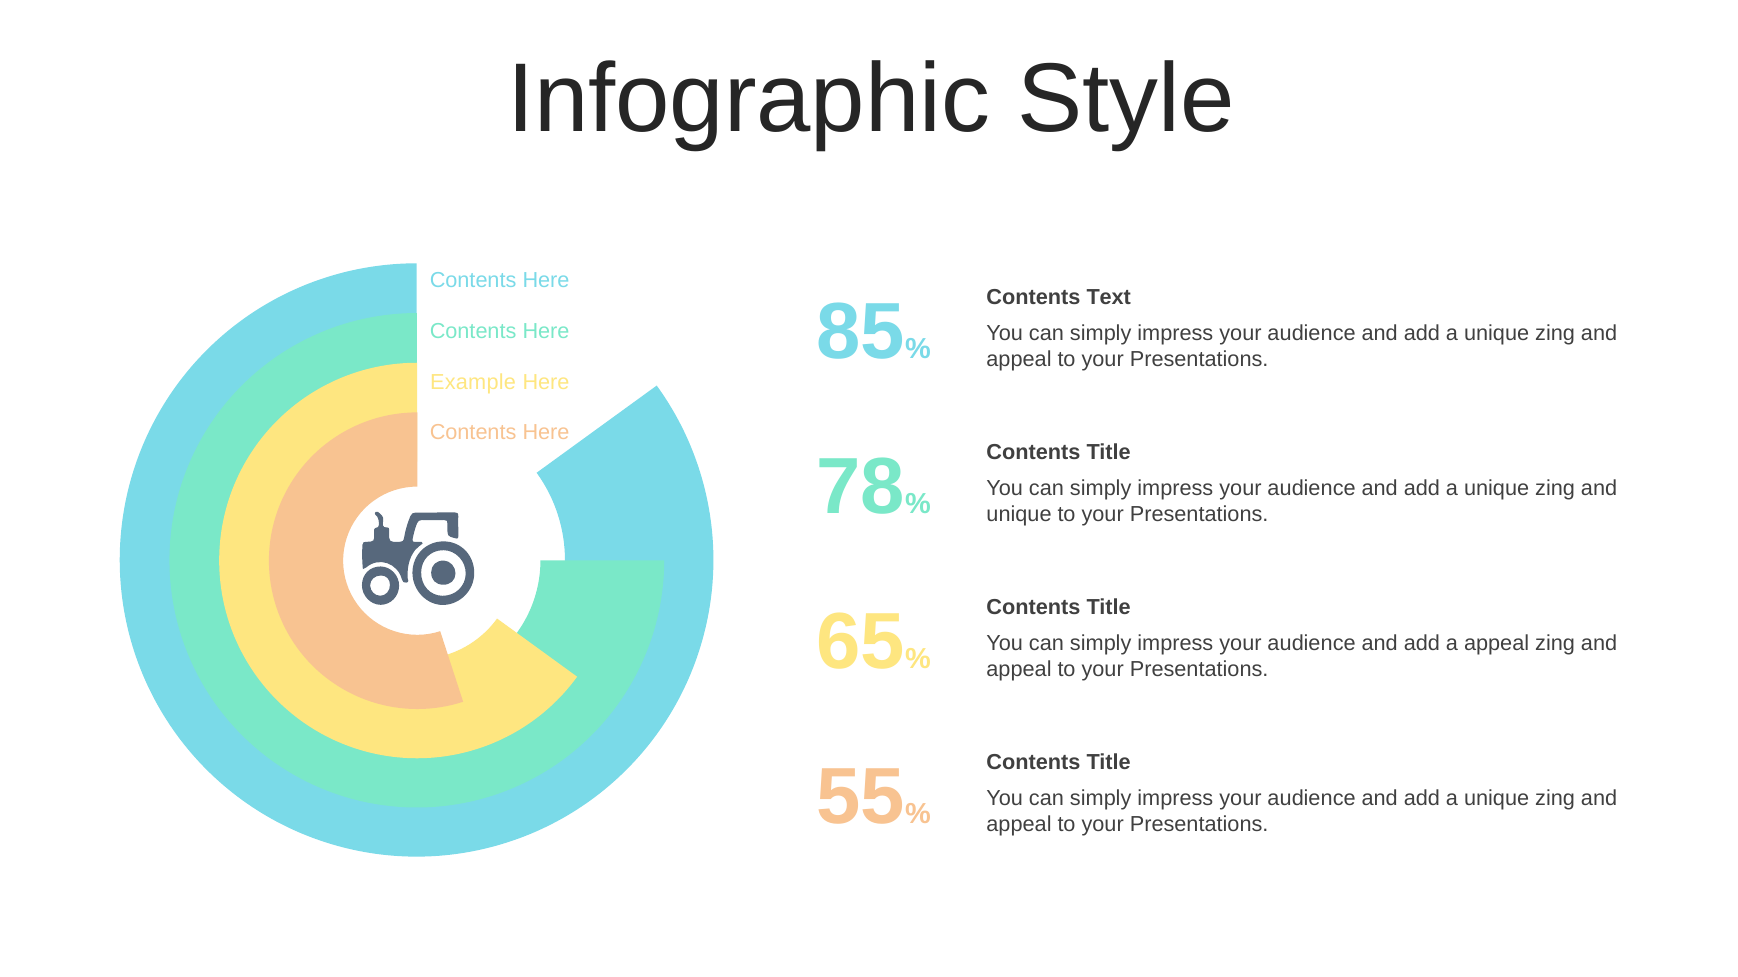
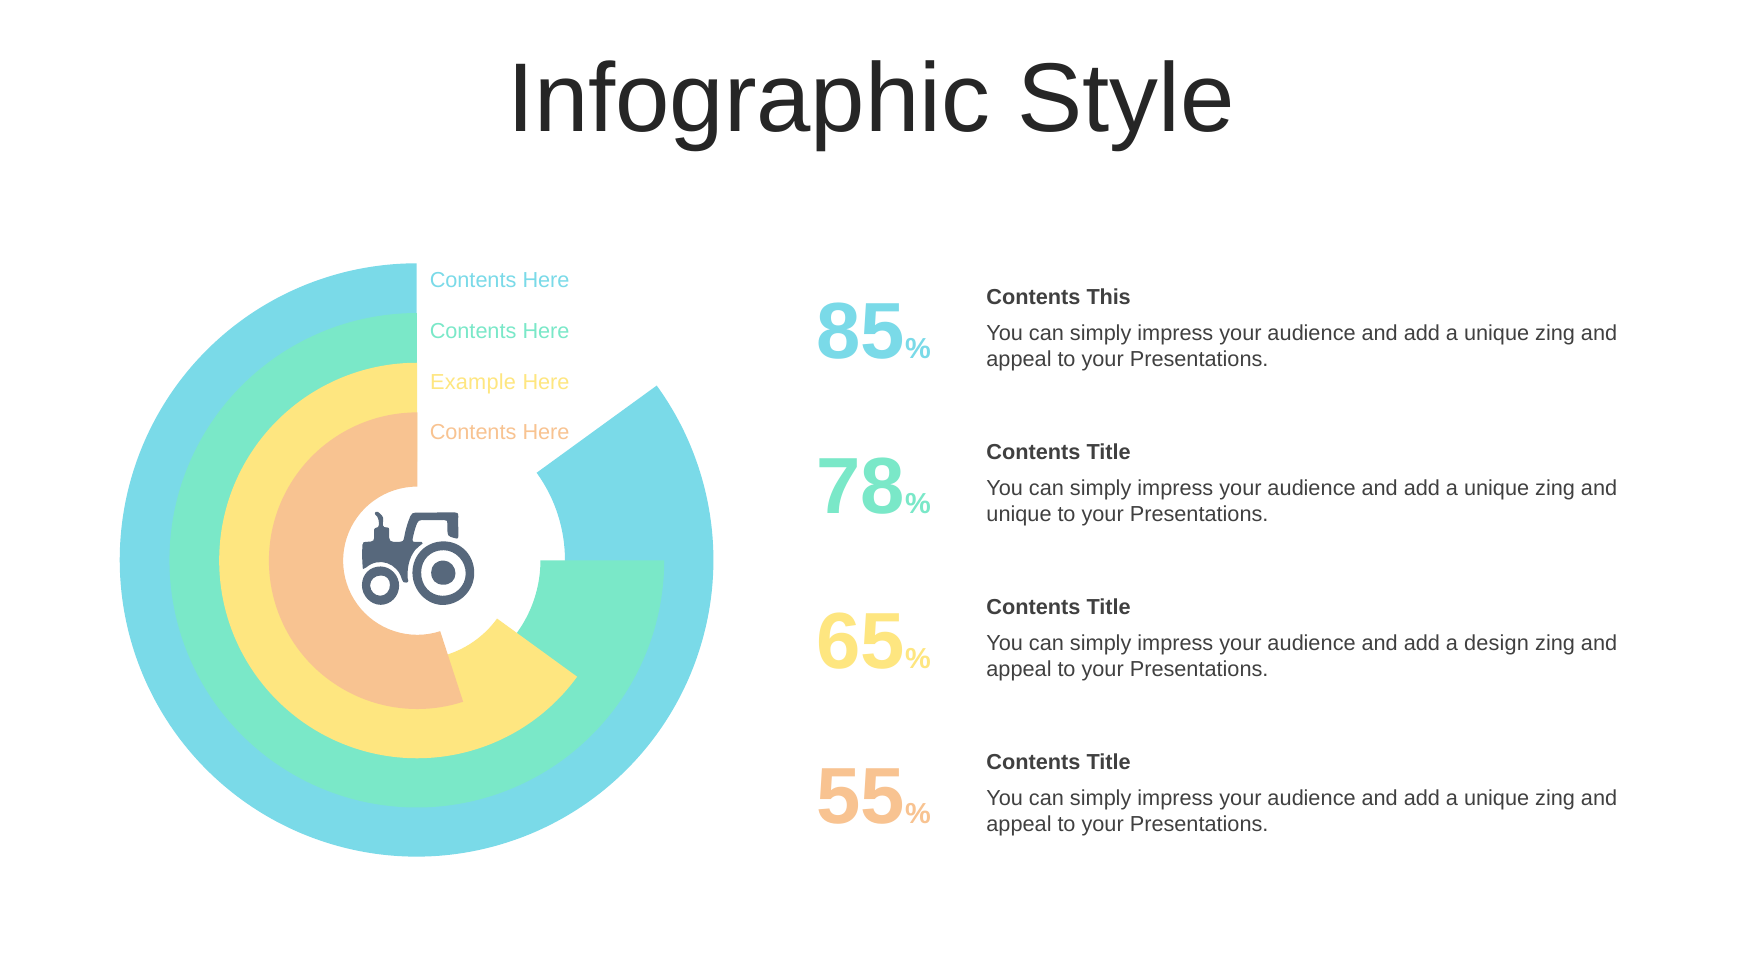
Text: Text -> This (1109, 298)
a appeal: appeal -> design (1497, 644)
